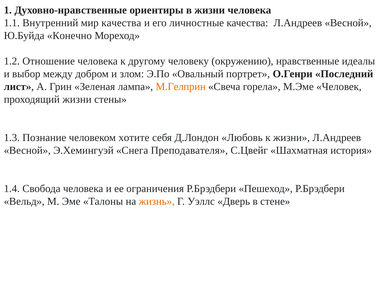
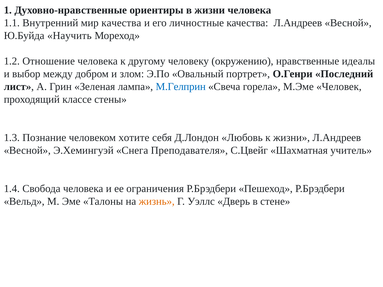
Конечно: Конечно -> Научить (69, 36)
М.Гелприн colour: orange -> blue (181, 87)
проходящий жизни: жизни -> классе (77, 99)
история: история -> учитель (351, 151)
